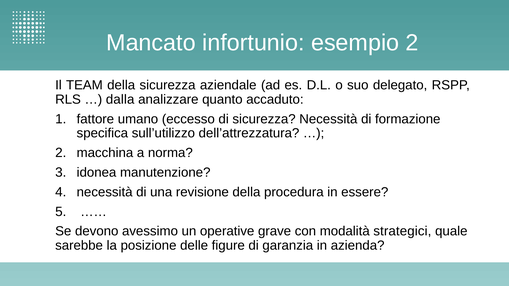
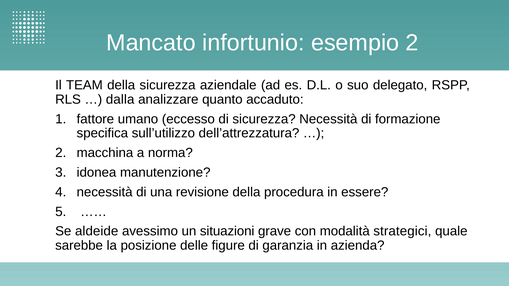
devono: devono -> aldeide (97, 231)
operative: operative -> situazioni (227, 231)
